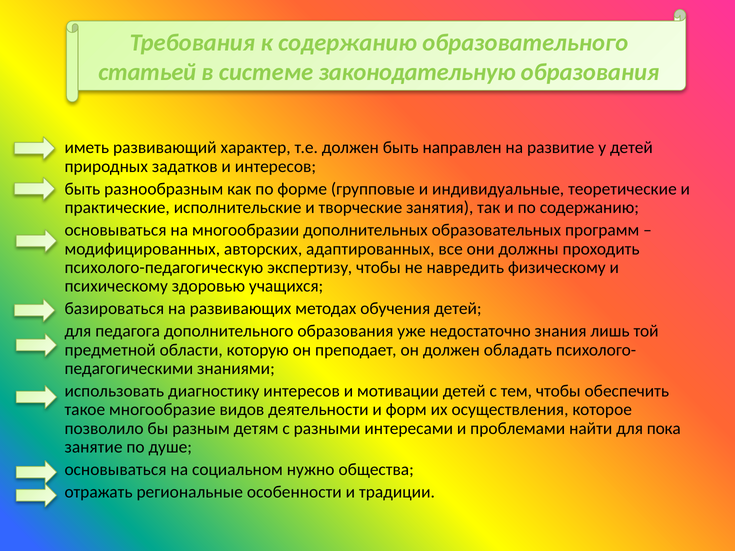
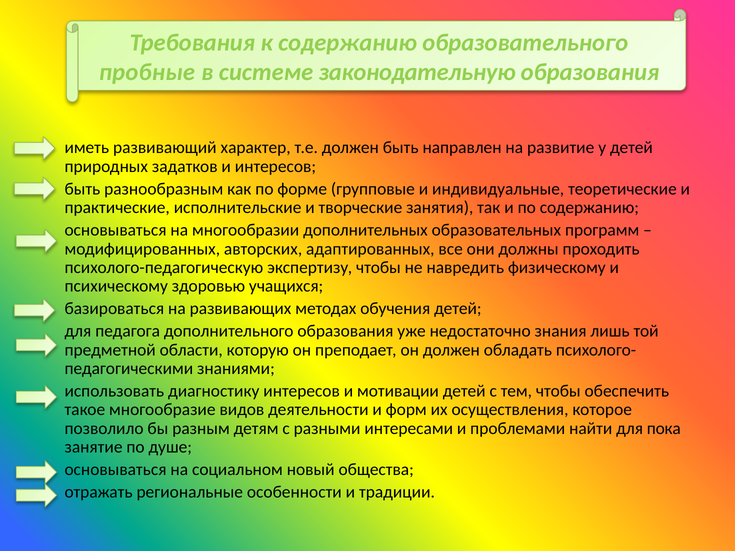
статьей: статьей -> пробные (147, 72)
нужно: нужно -> новый (311, 470)
